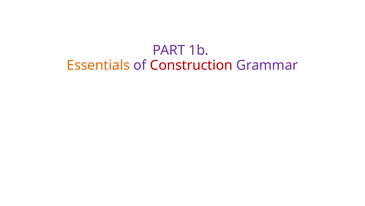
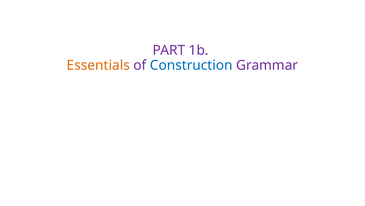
Construction colour: red -> blue (191, 65)
